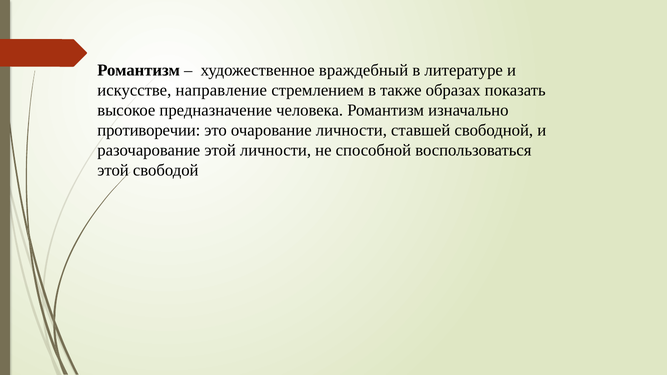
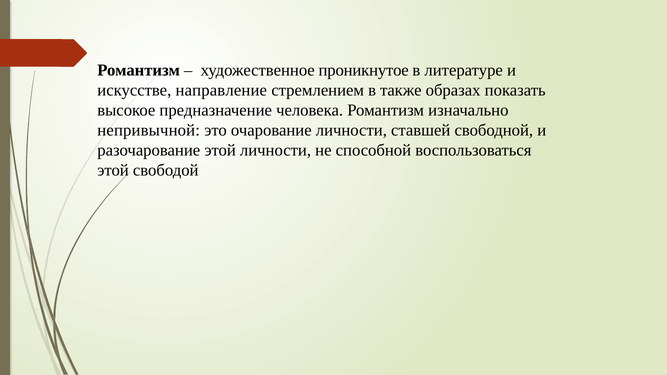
враждебный: враждебный -> проникнутое (364, 70)
противоречии: противоречии -> непривычной (149, 130)
